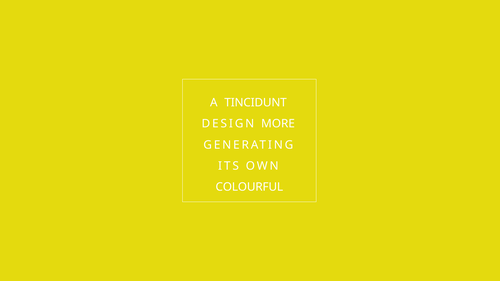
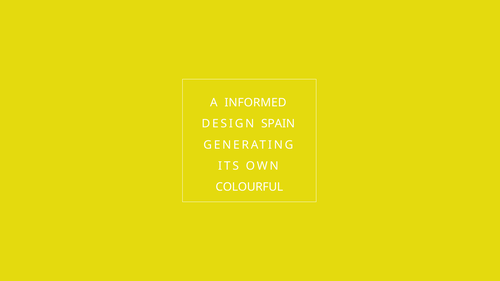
TINCIDUNT: TINCIDUNT -> INFORMED (255, 103)
MORE: MORE -> SPAIN (278, 124)
